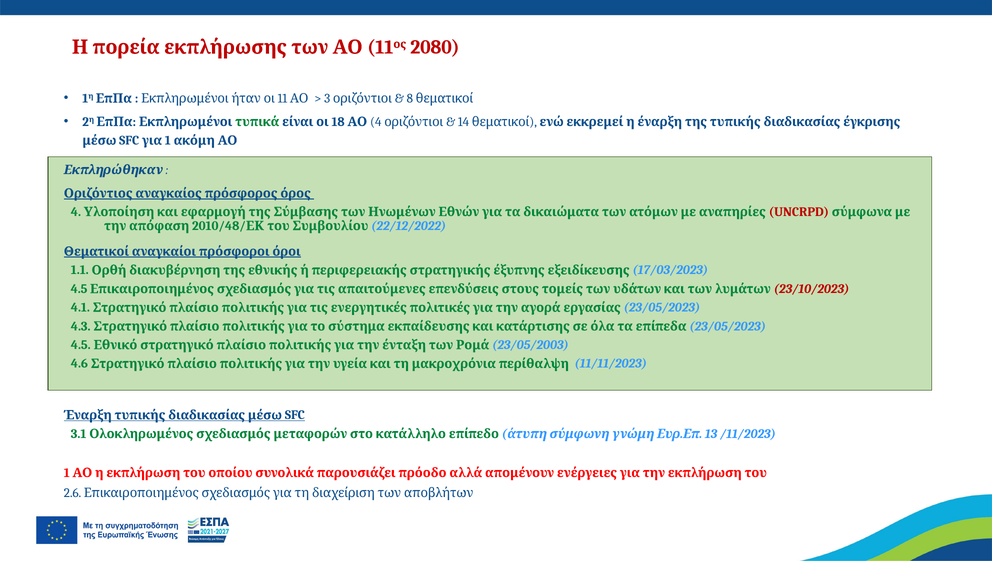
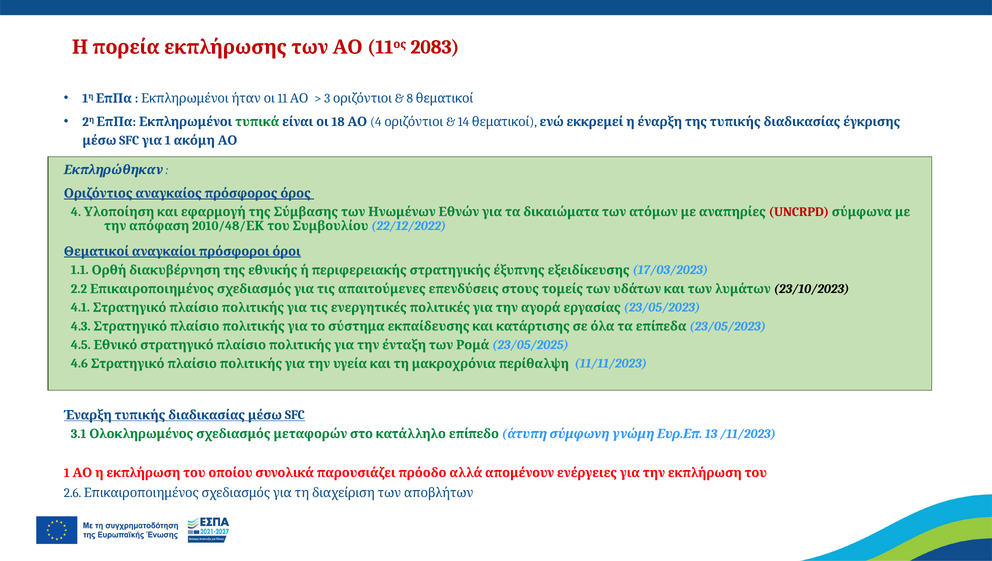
2080: 2080 -> 2083 (435, 47)
4.5: 4.5 -> 2.2 (79, 289)
23/10/2023 colour: red -> black (812, 289)
23/05/2003: 23/05/2003 -> 23/05/2025 (531, 345)
